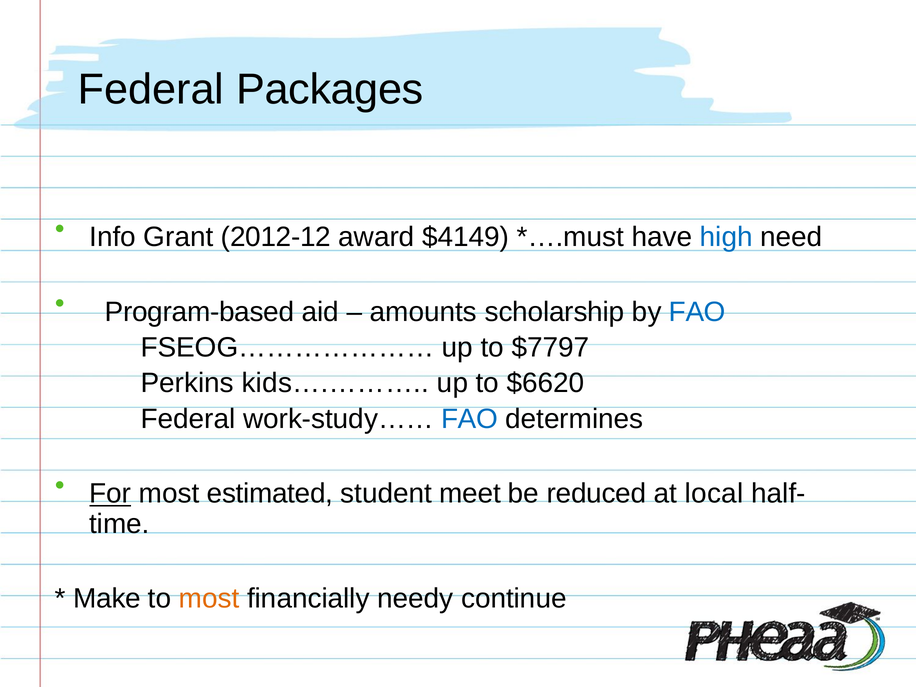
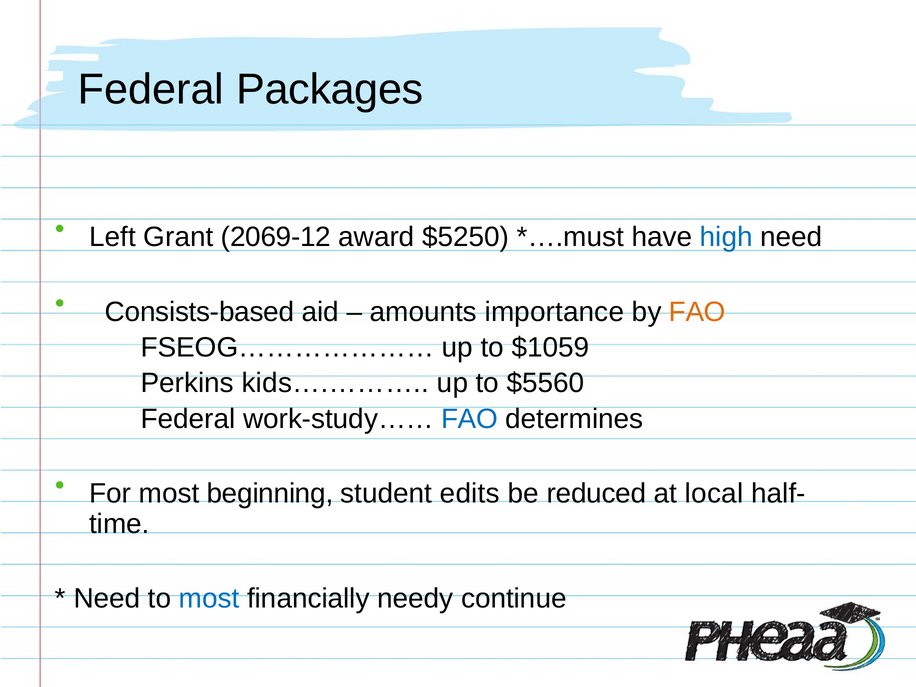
Info: Info -> Left (113, 237)
2012-12: 2012-12 -> 2069-12 (276, 237)
$4149: $4149 -> $5250 (466, 237)
Program-based: Program-based -> Consists-based (200, 312)
scholarship: scholarship -> importance (554, 312)
FAO colour: blue -> orange (697, 312)
$7797: $7797 -> $1059 (550, 348)
$6620: $6620 -> $5560 (546, 383)
For underline: present -> none (110, 494)
estimated: estimated -> beginning (270, 494)
meet: meet -> edits (470, 494)
Make: Make -> Need (107, 599)
most colour: orange -> blue (209, 599)
